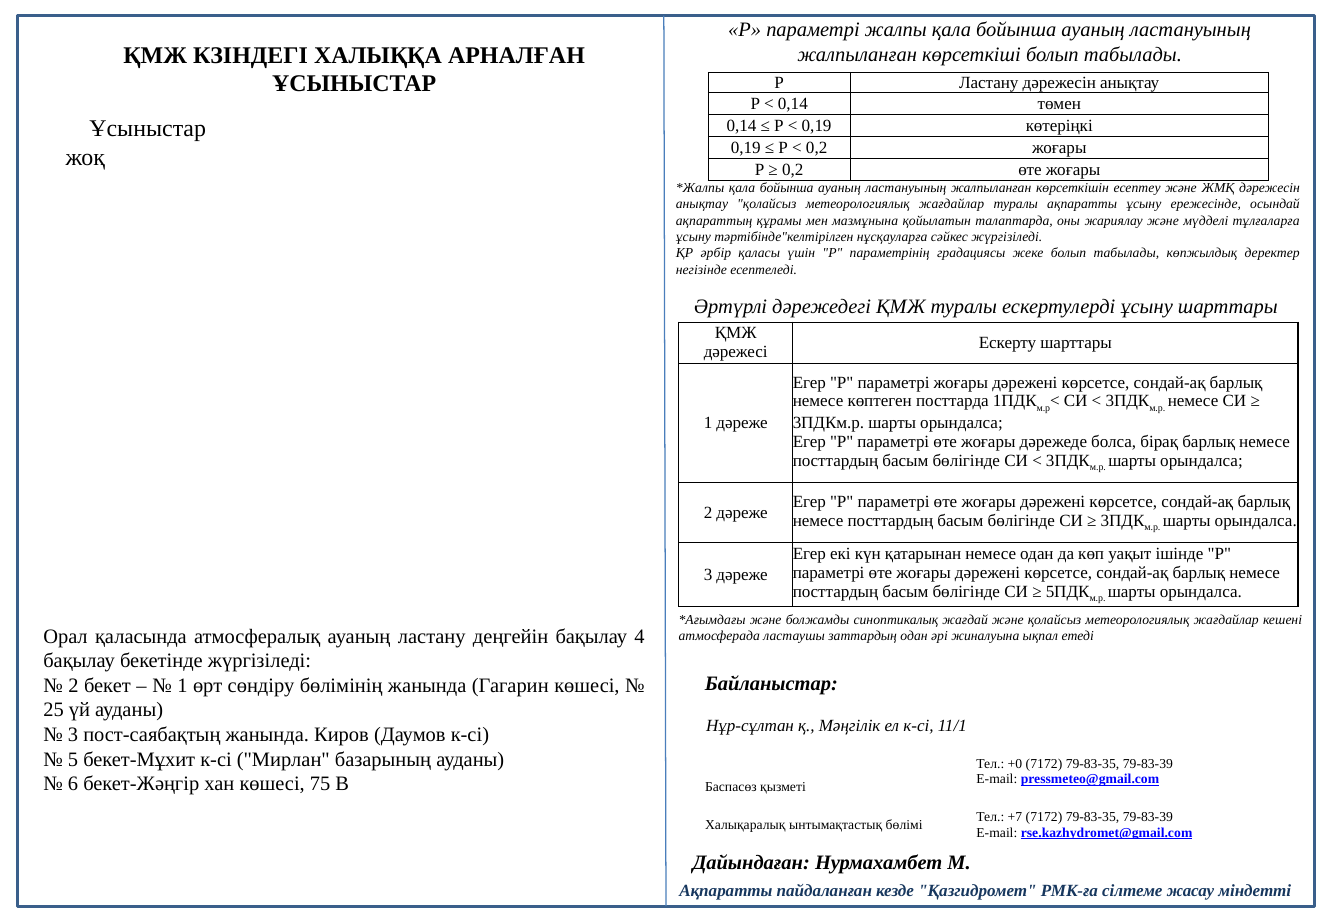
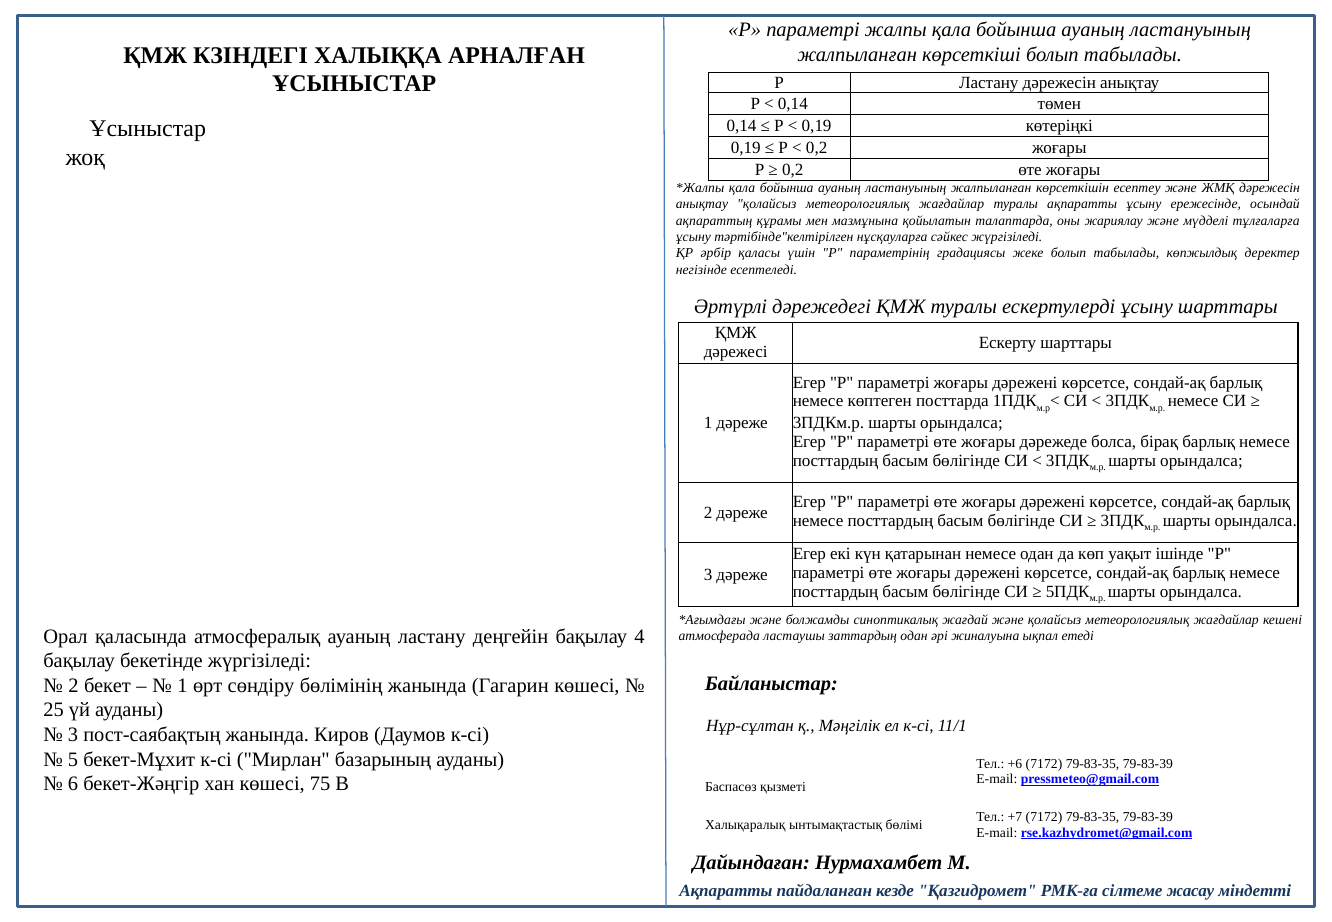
+0: +0 -> +6 (1015, 764)
